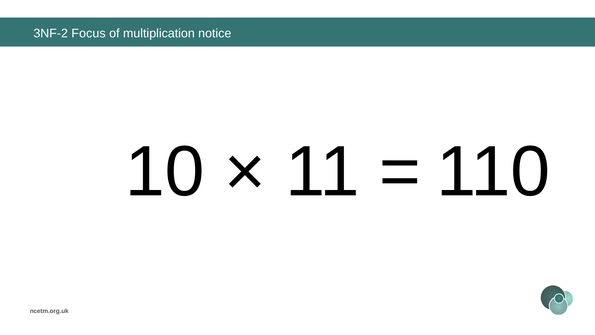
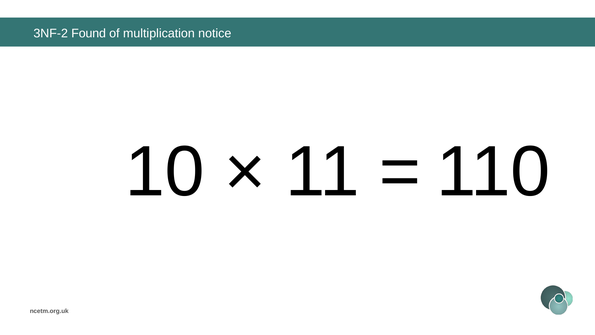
Focus: Focus -> Found (89, 33)
